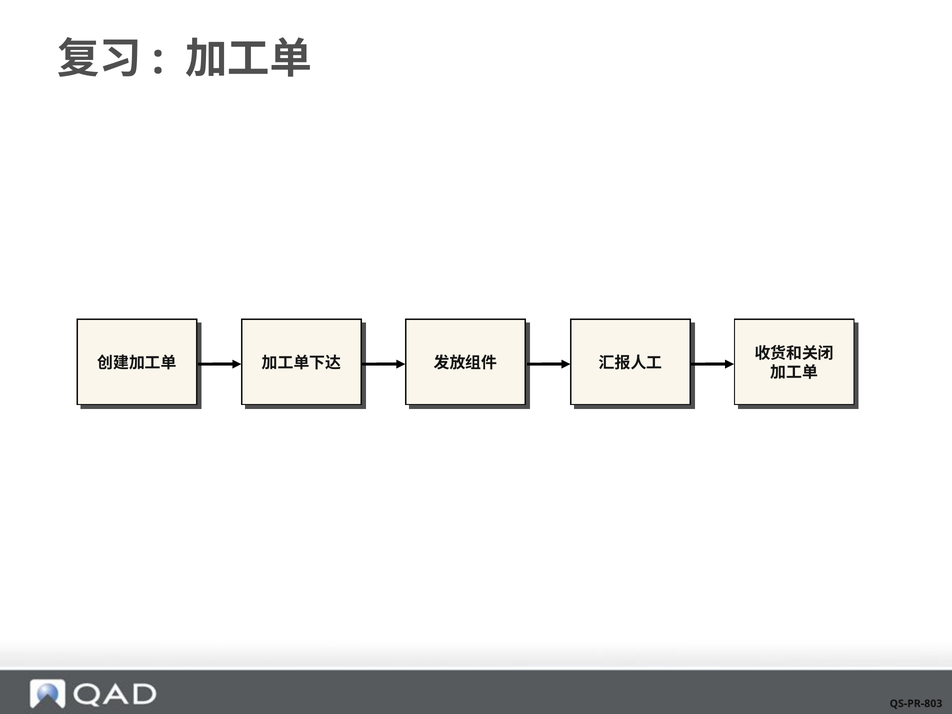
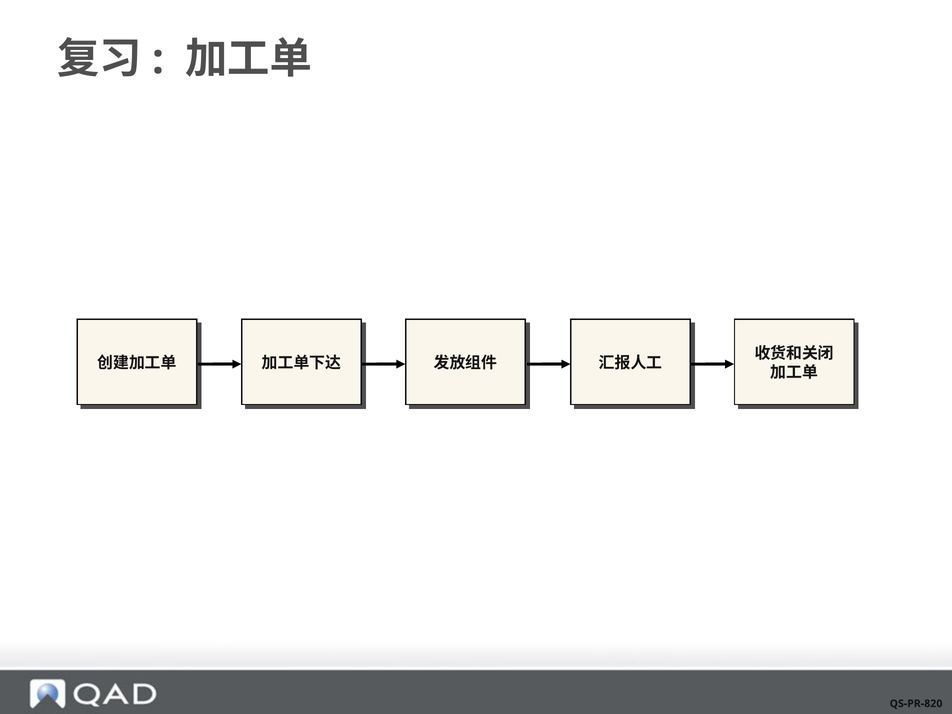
QS-PR-803: QS-PR-803 -> QS-PR-820 (916, 704)
